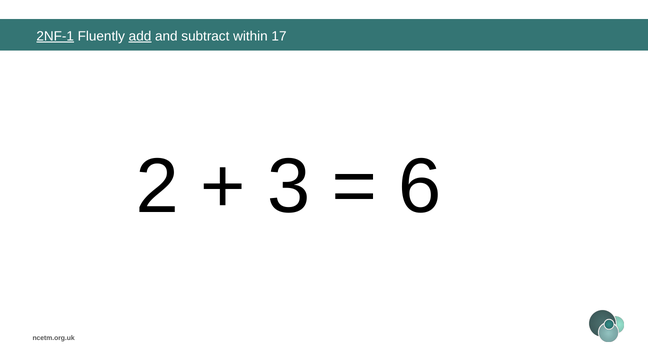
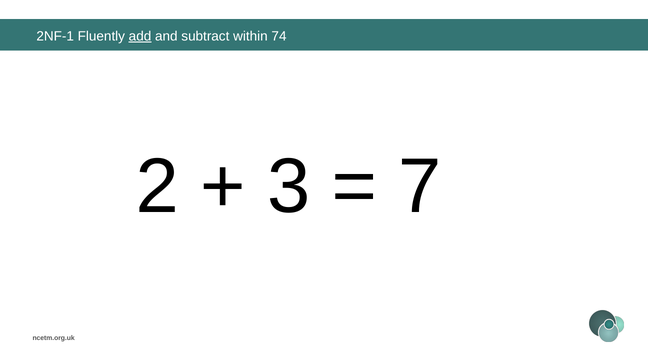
2NF-1 underline: present -> none (55, 36)
17: 17 -> 74 (279, 36)
6: 6 -> 7 (420, 187)
